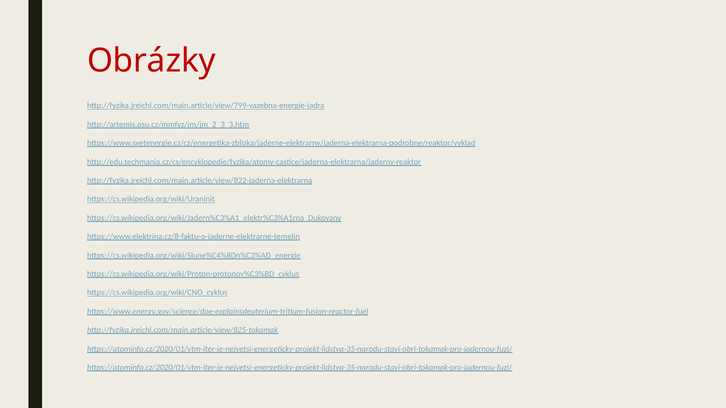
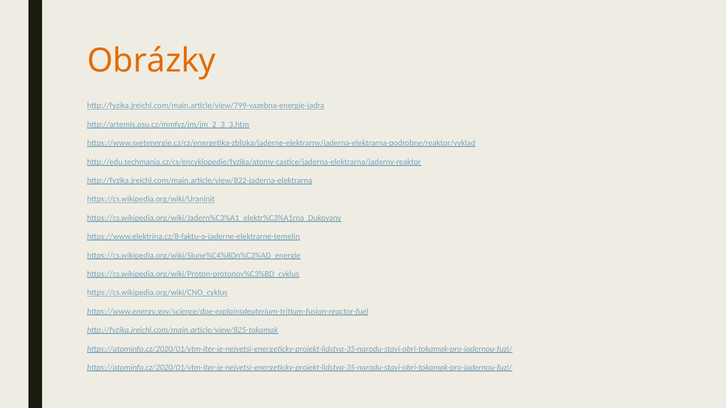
Obrázky colour: red -> orange (151, 61)
